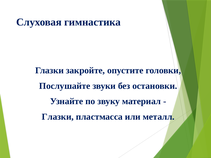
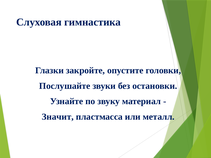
Глазки: Глазки -> Значит (58, 117)
